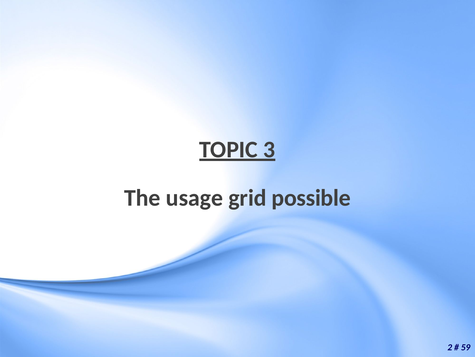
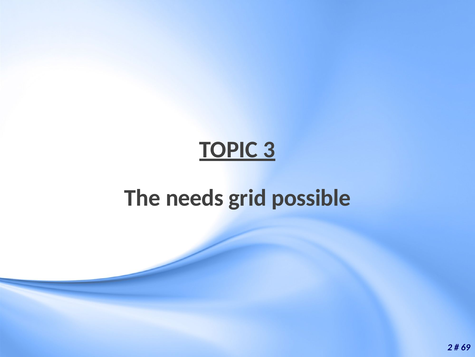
usage: usage -> needs (195, 197)
59: 59 -> 69 (466, 347)
